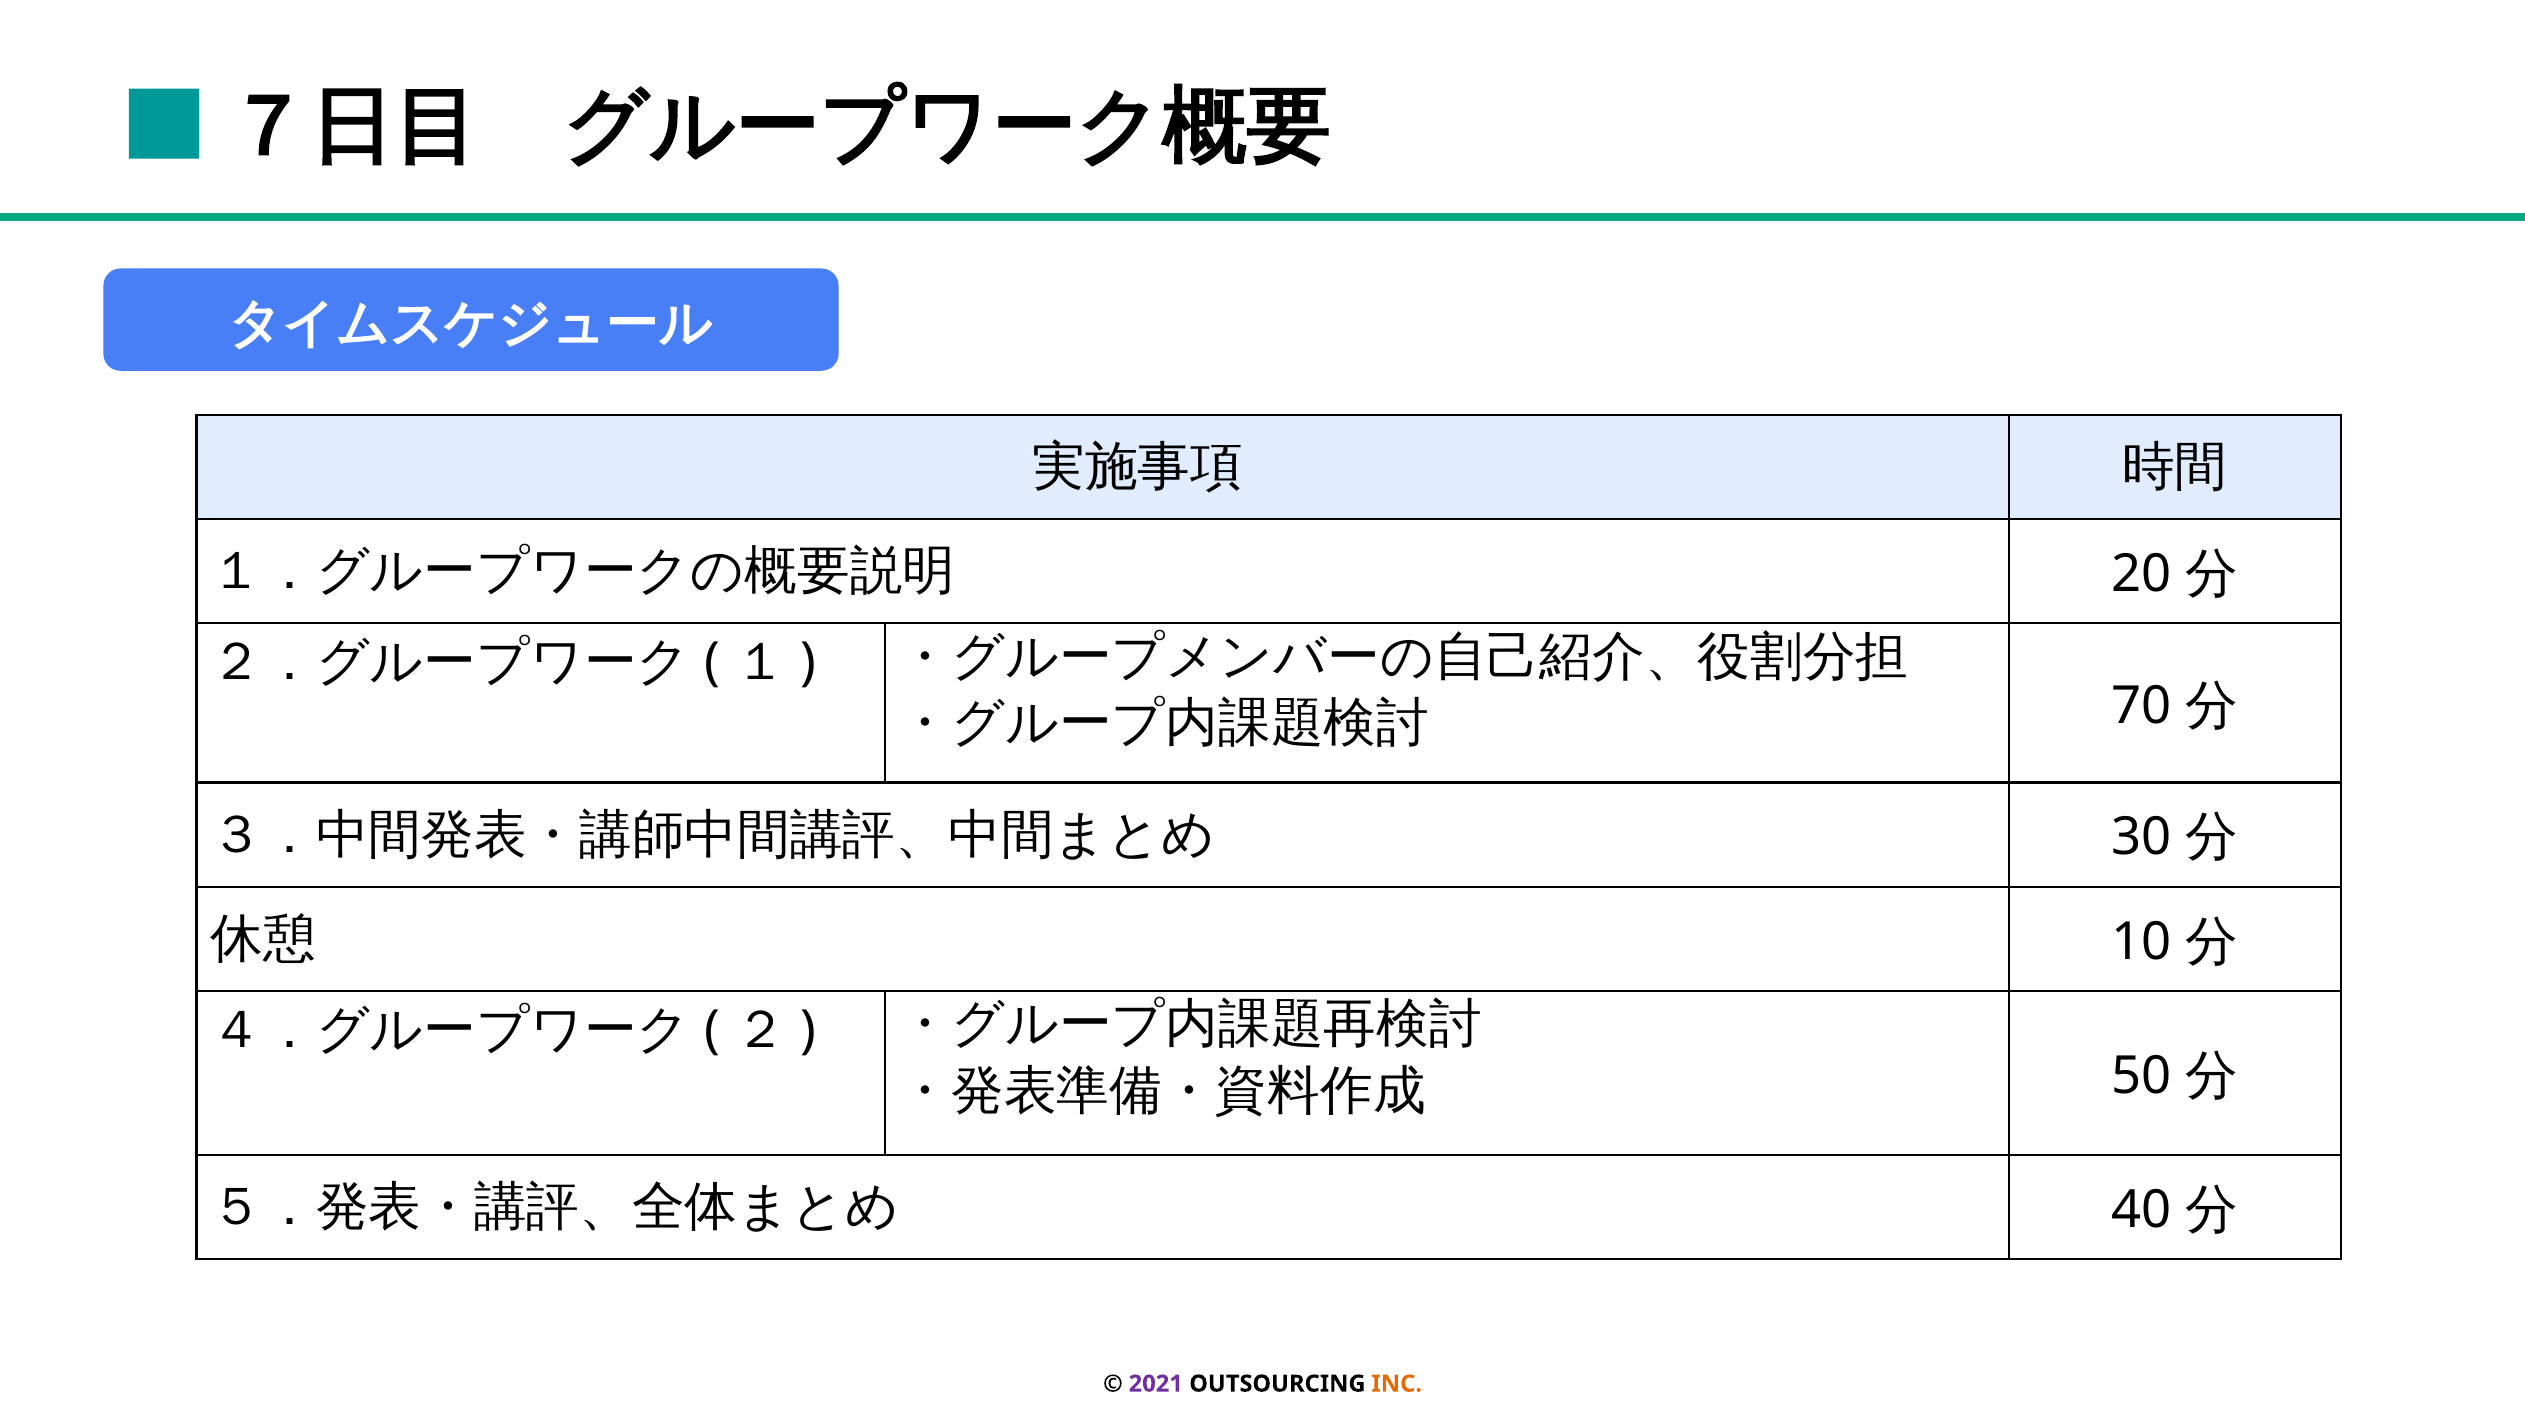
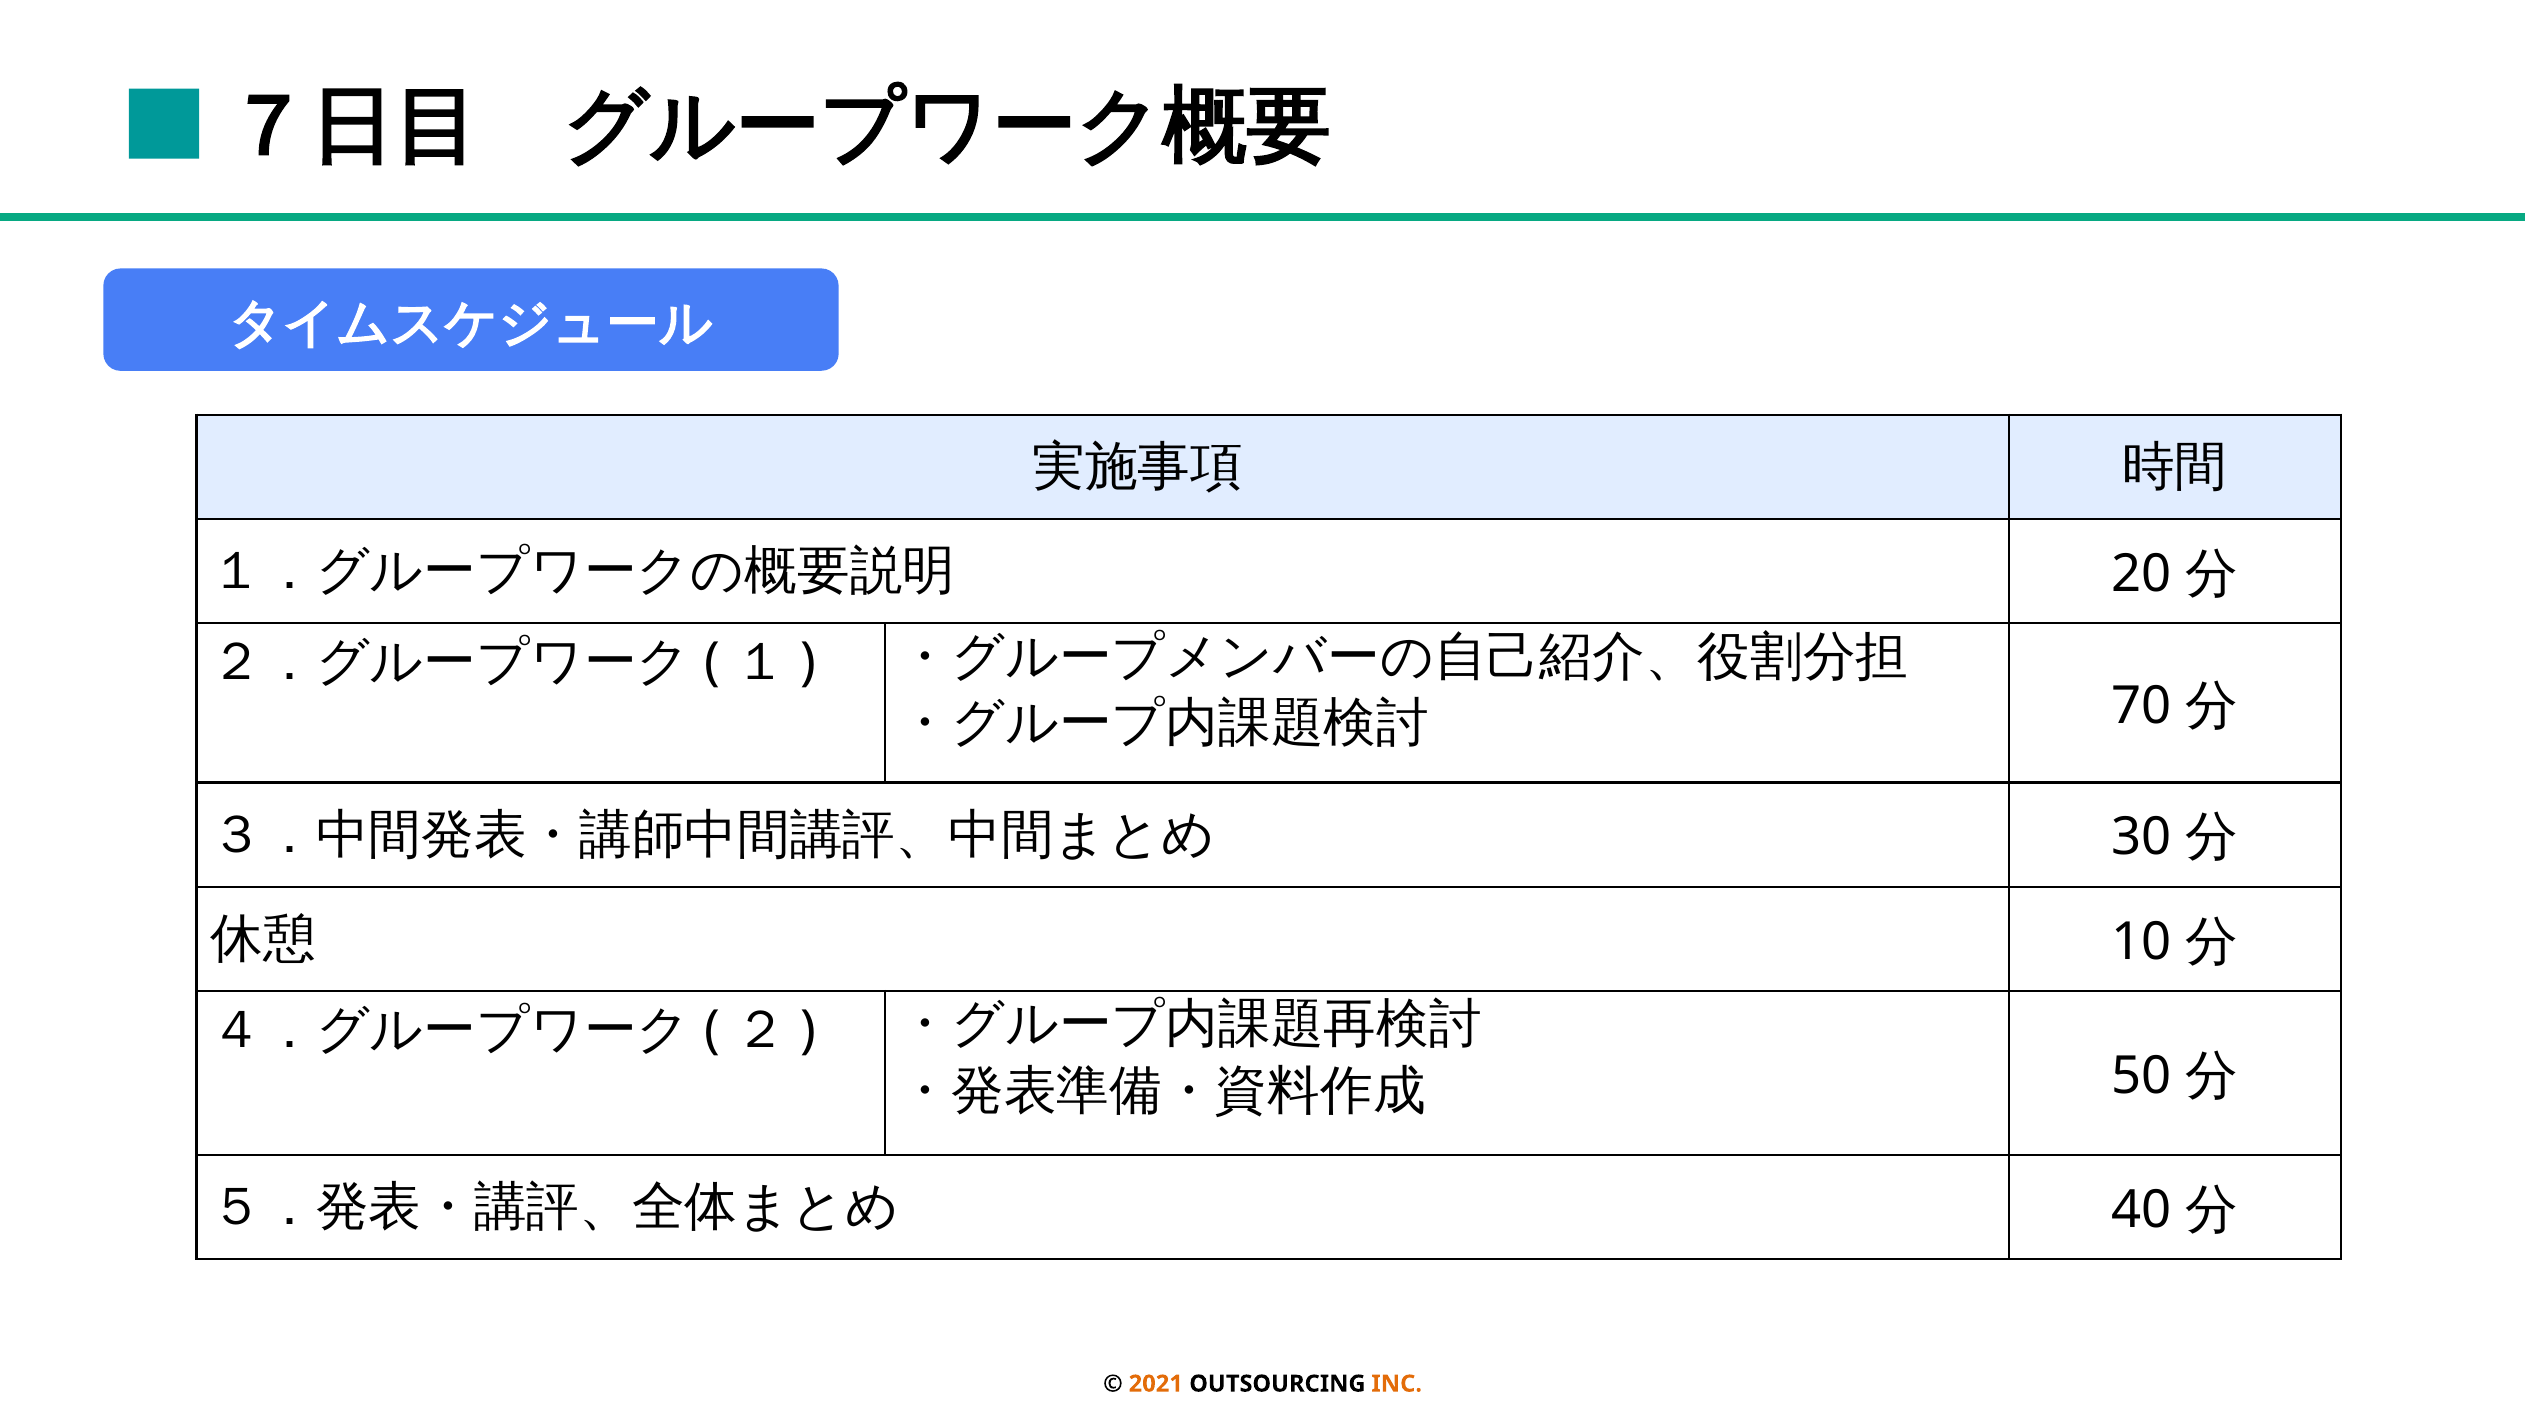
2021 colour: purple -> orange (1156, 1384)
